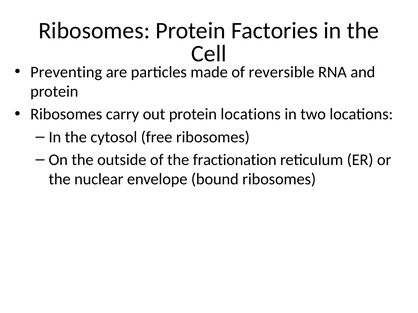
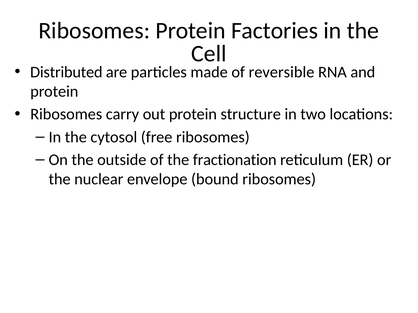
Preventing: Preventing -> Distributed (66, 72)
protein locations: locations -> structure (251, 114)
